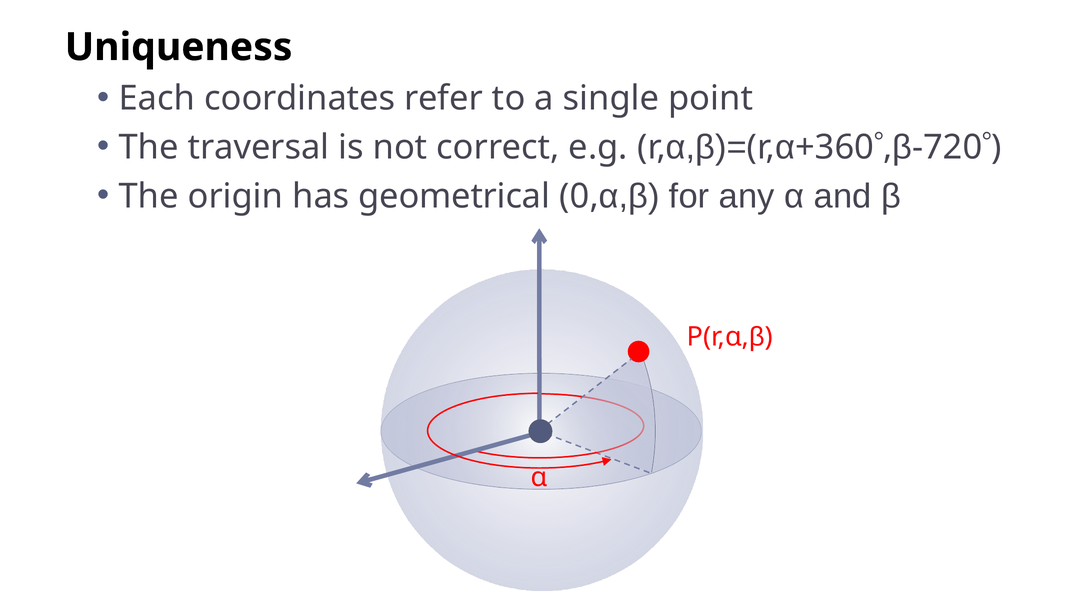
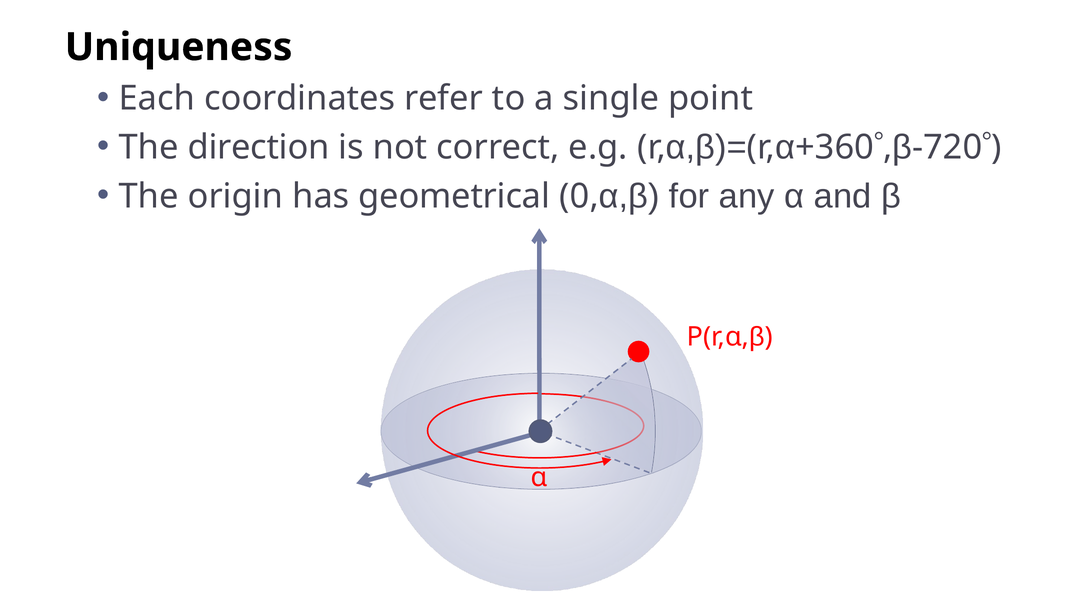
traversal: traversal -> direction (259, 147)
